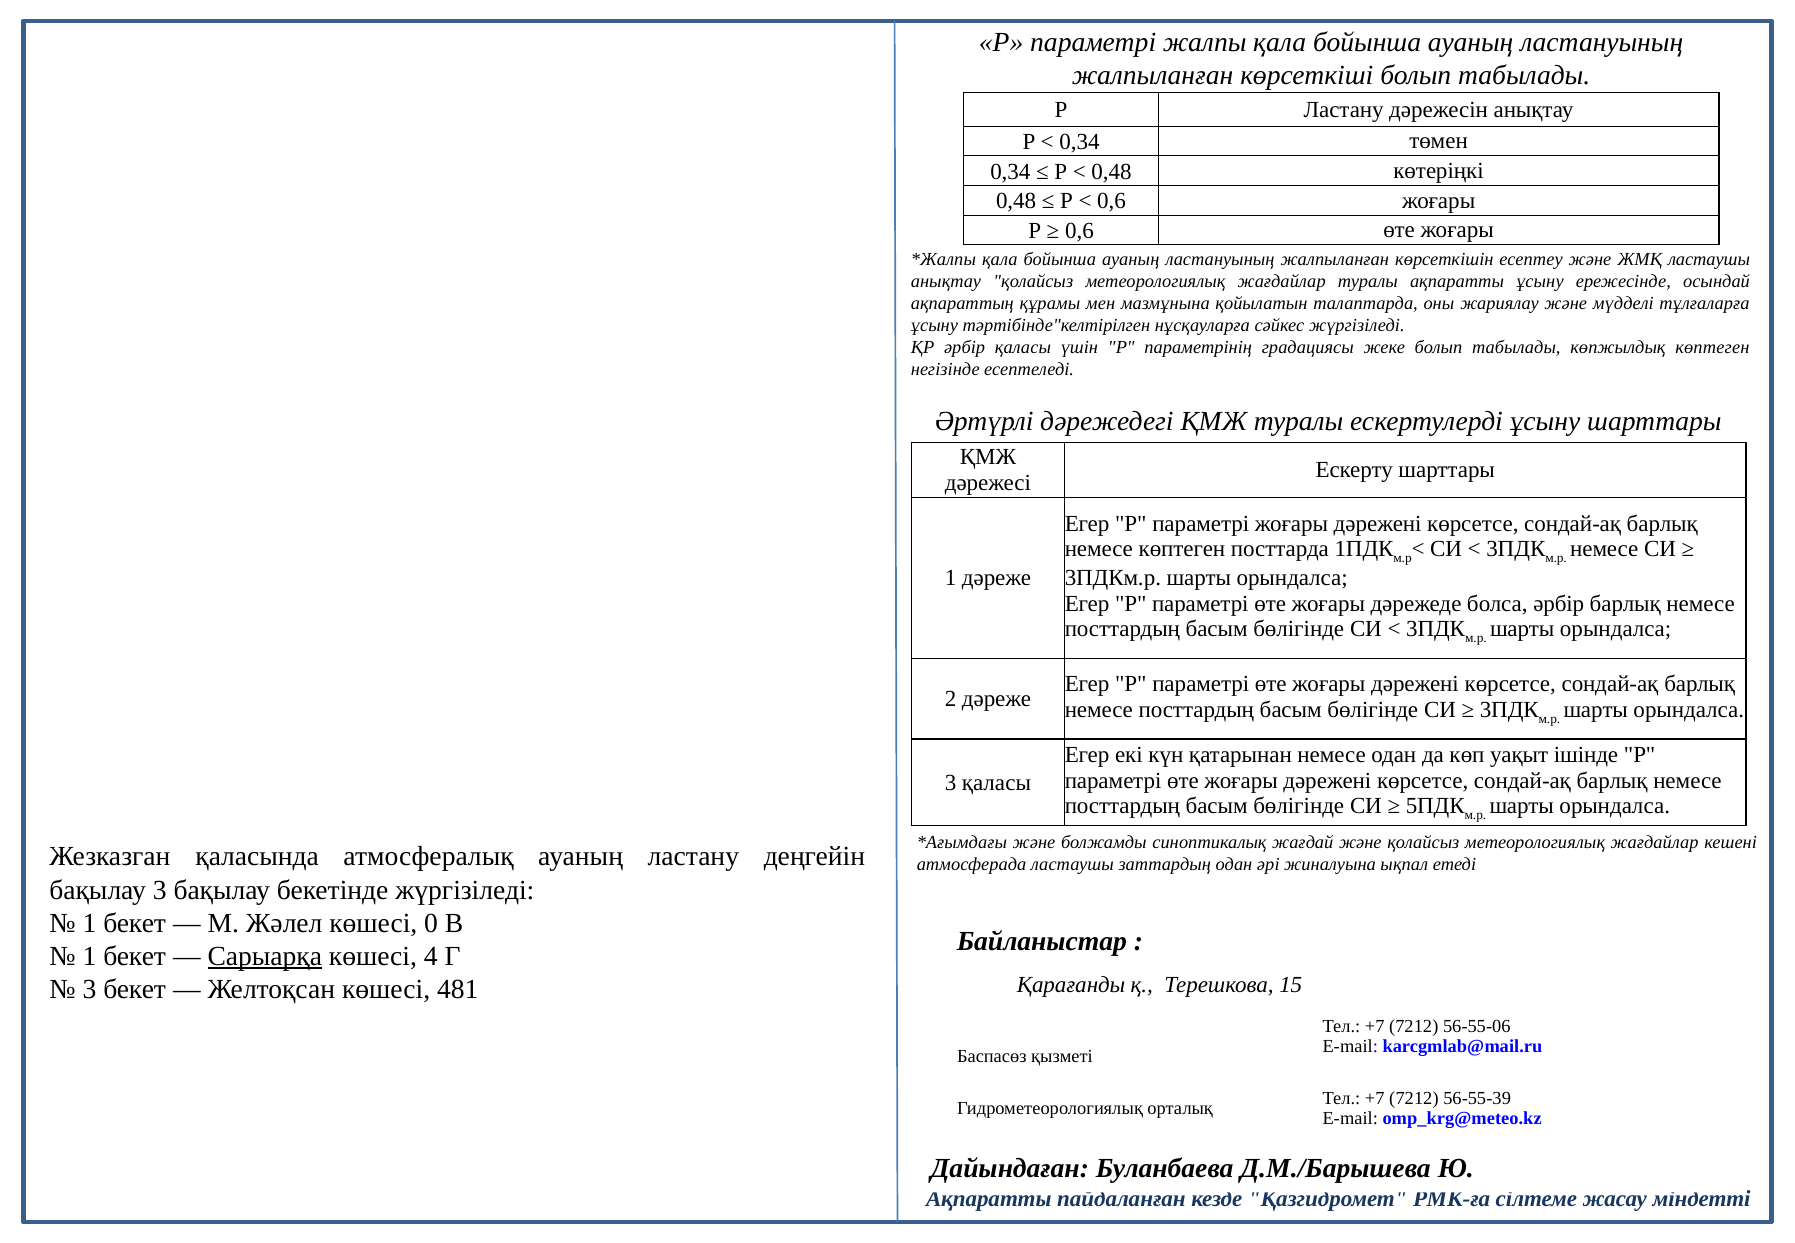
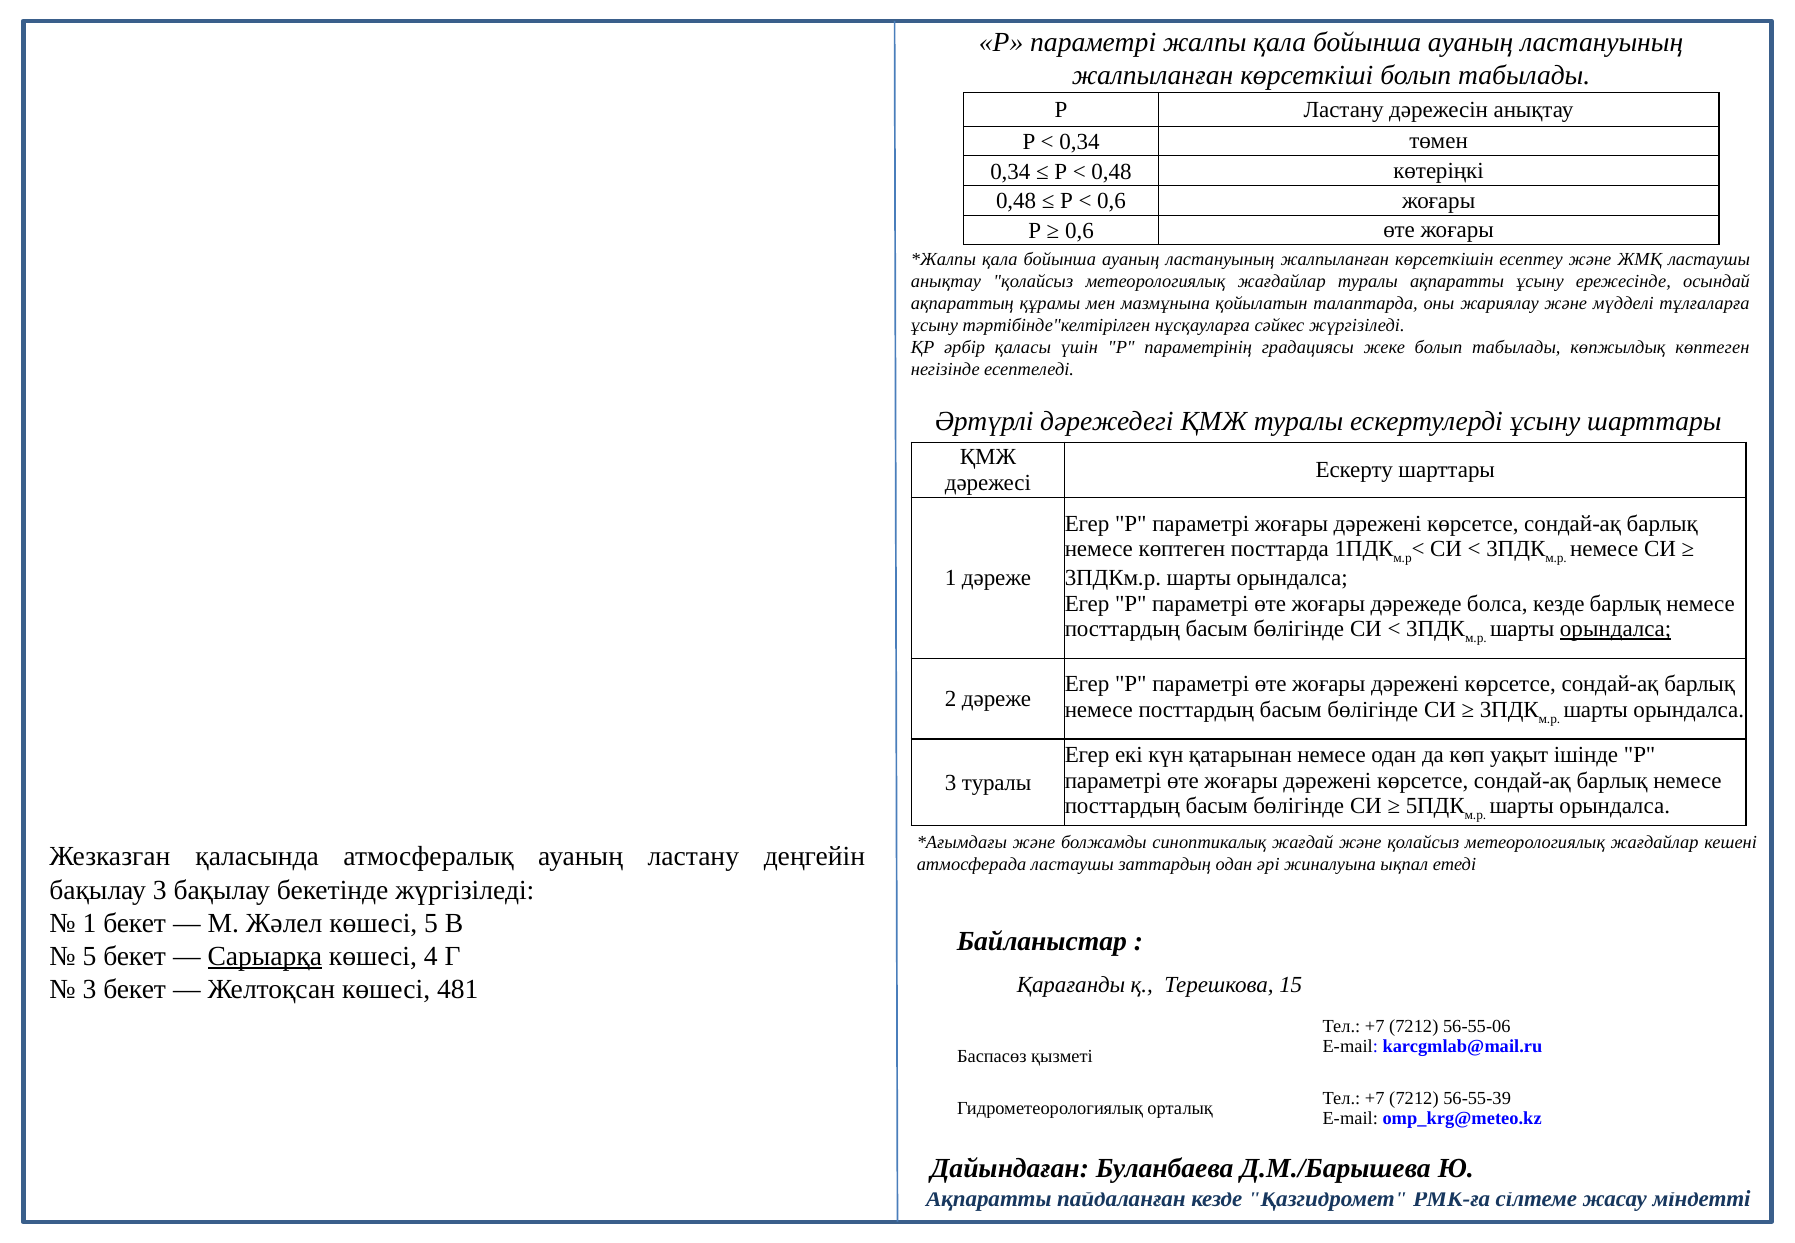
болса әрбір: әрбір -> кезде (1559, 603)
орындалса underline: none -> present (1616, 629)
3 қаласы: қаласы -> туралы (997, 782)
көшесі 0: 0 -> 5 (431, 923)
1: 1 -> 5 (89, 956)
